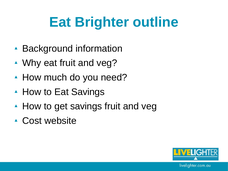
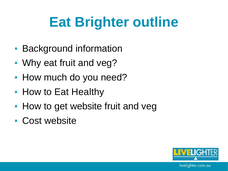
Eat Savings: Savings -> Healthy (88, 92)
get savings: savings -> website (86, 106)
